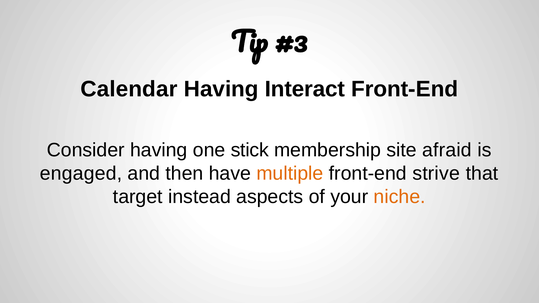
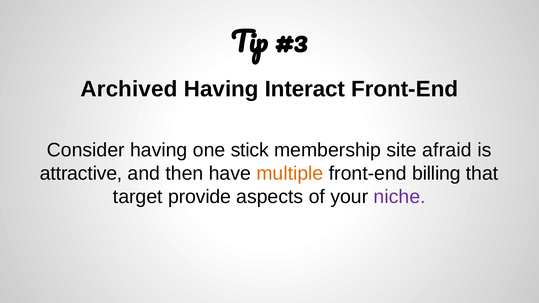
Calendar: Calendar -> Archived (129, 89)
engaged: engaged -> attractive (81, 173)
strive: strive -> billing (436, 173)
instead: instead -> provide (200, 197)
niche colour: orange -> purple (400, 197)
